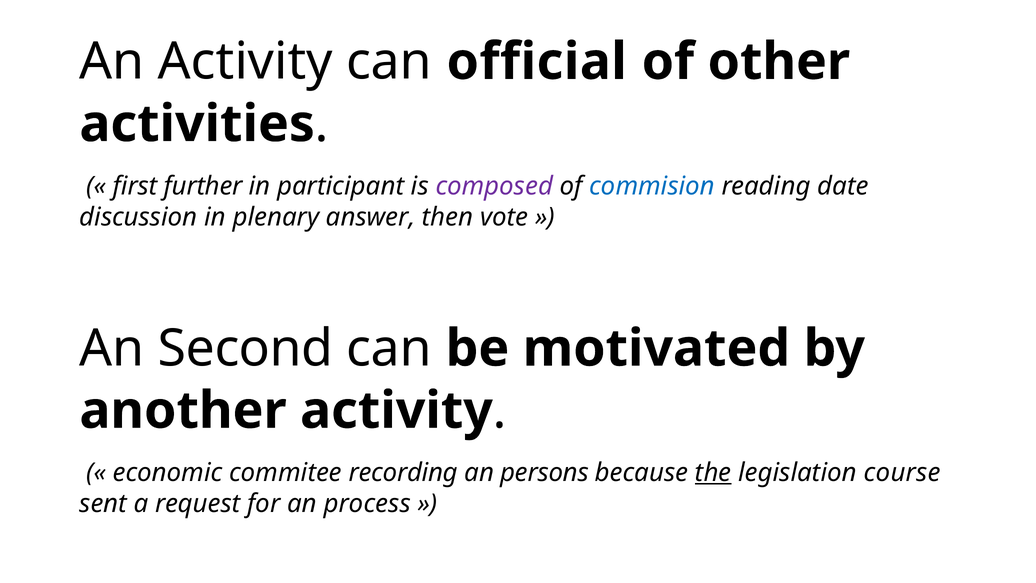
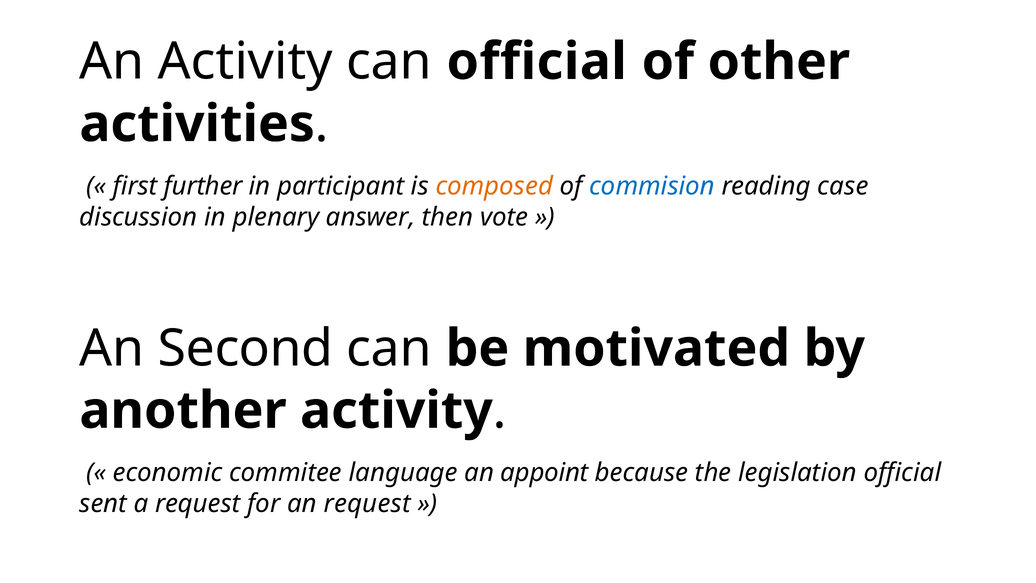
composed colour: purple -> orange (494, 186)
date: date -> case (843, 186)
recording: recording -> language (403, 473)
persons: persons -> appoint (544, 473)
the underline: present -> none (713, 473)
legislation course: course -> official (902, 473)
an process: process -> request (367, 504)
